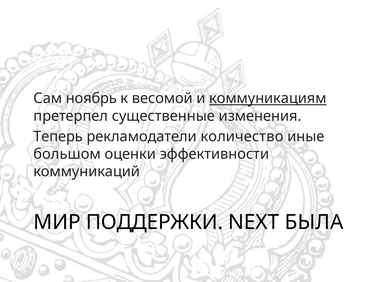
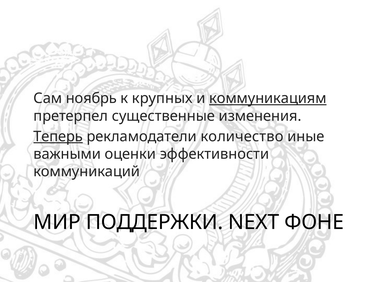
весомой: весомой -> крупных (162, 98)
Теперь underline: none -> present (58, 136)
большом: большом -> важными (67, 154)
БЫЛА: БЫЛА -> ФОНЕ (314, 222)
